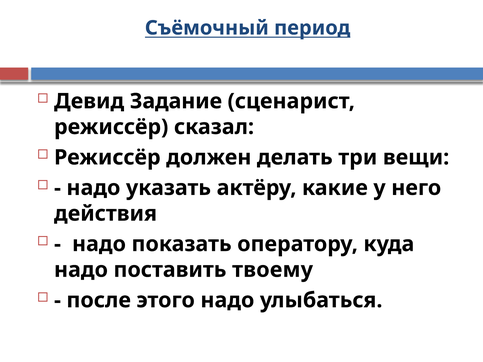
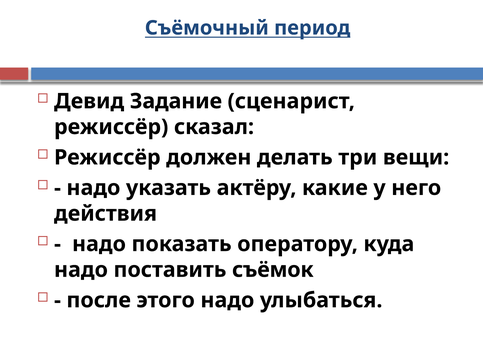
твоему: твоему -> съёмок (273, 270)
